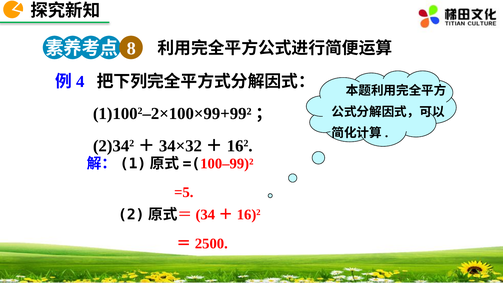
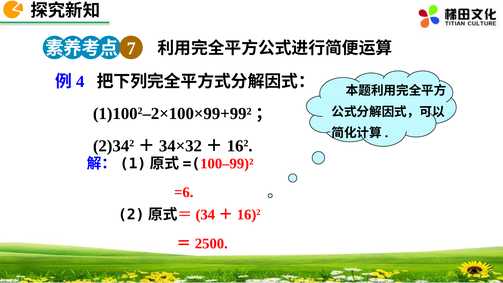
8: 8 -> 7 (131, 49)
=5: =5 -> =6 (184, 192)
